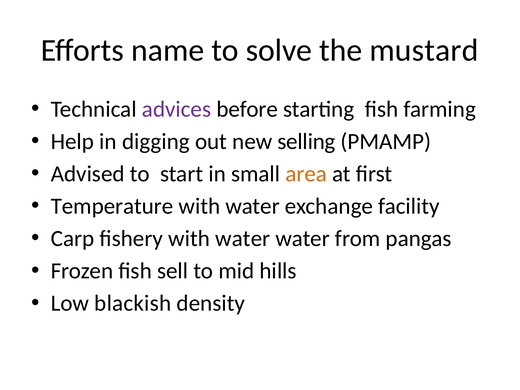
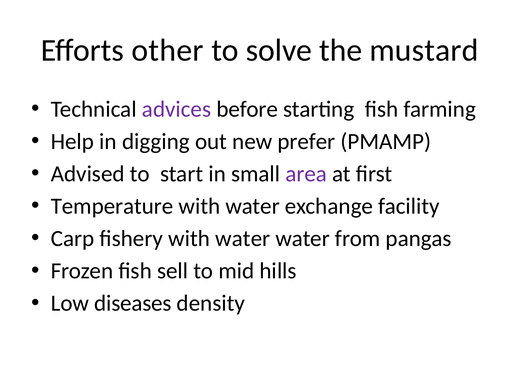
name: name -> other (168, 50)
selling: selling -> prefer (306, 141)
area colour: orange -> purple (306, 174)
blackish: blackish -> diseases (133, 303)
